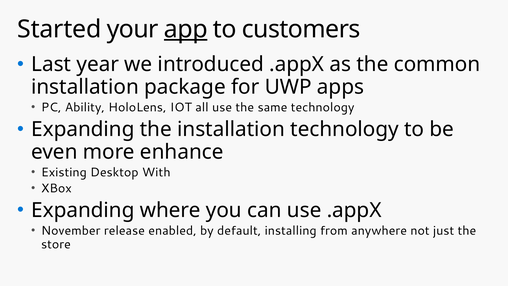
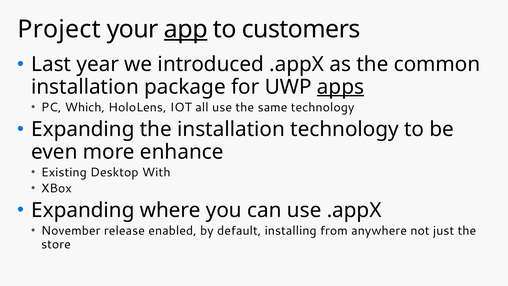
Started: Started -> Project (59, 29)
apps underline: none -> present (341, 87)
Ability: Ability -> Which (85, 107)
